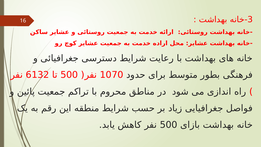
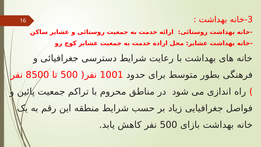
6132: 6132 -> 8500 (37, 75)
1070: 1070 -> 1001 (112, 75)
